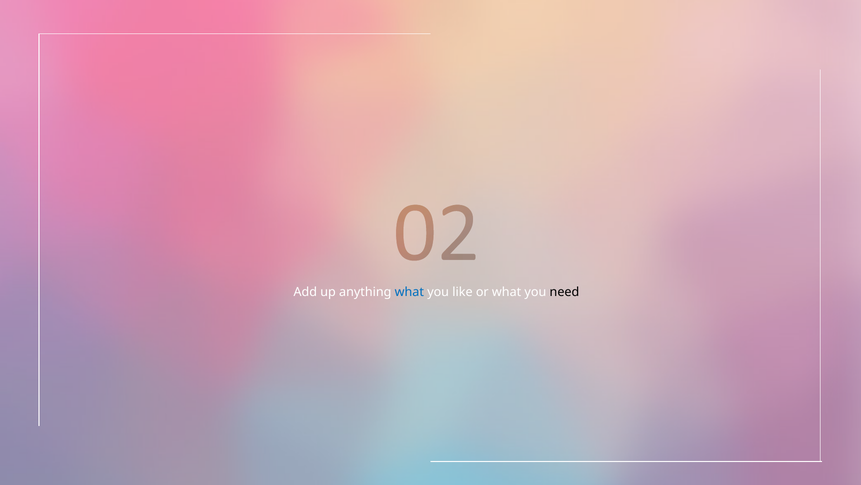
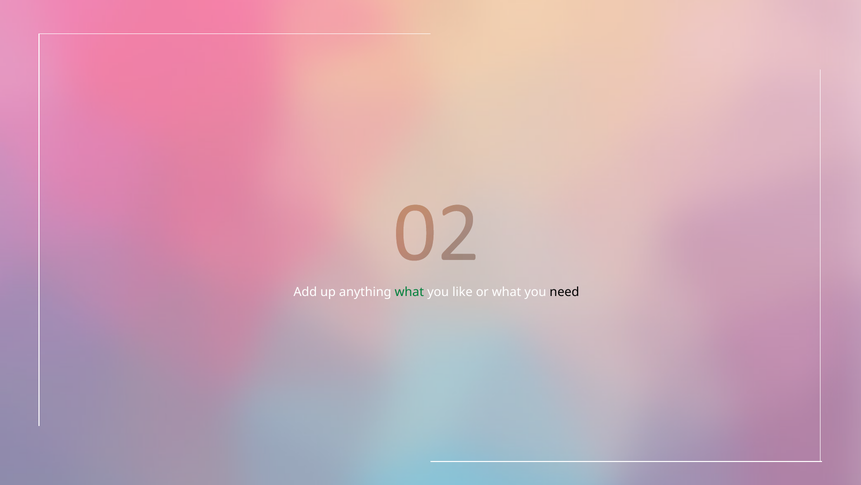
what colour: blue -> green (409, 292)
